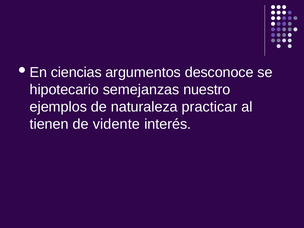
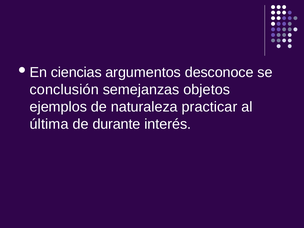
hipotecario: hipotecario -> conclusión (64, 90)
nuestro: nuestro -> objetos (207, 90)
tienen: tienen -> última (49, 124)
vidente: vidente -> durante (116, 124)
